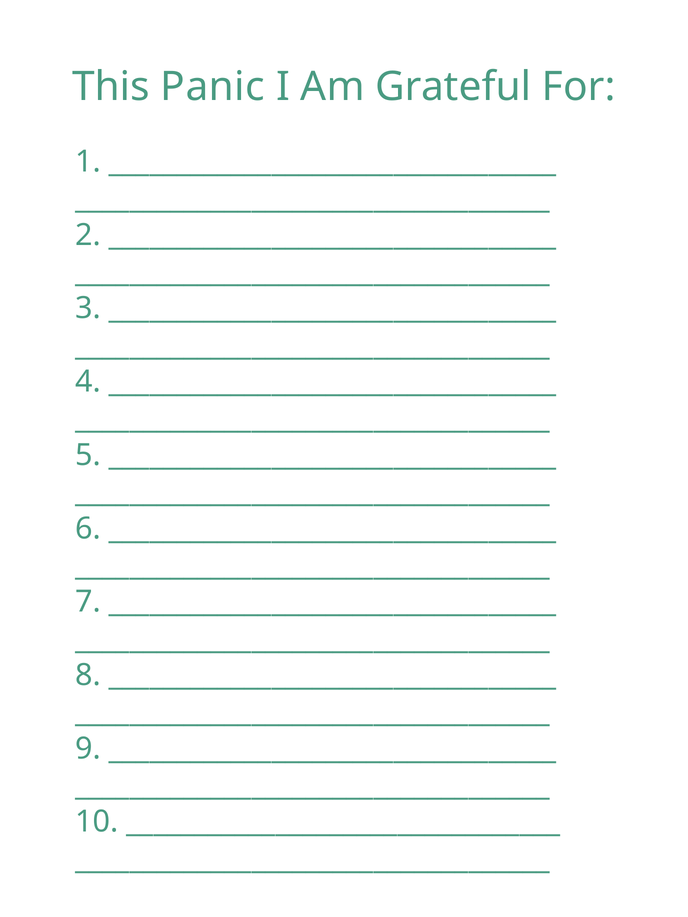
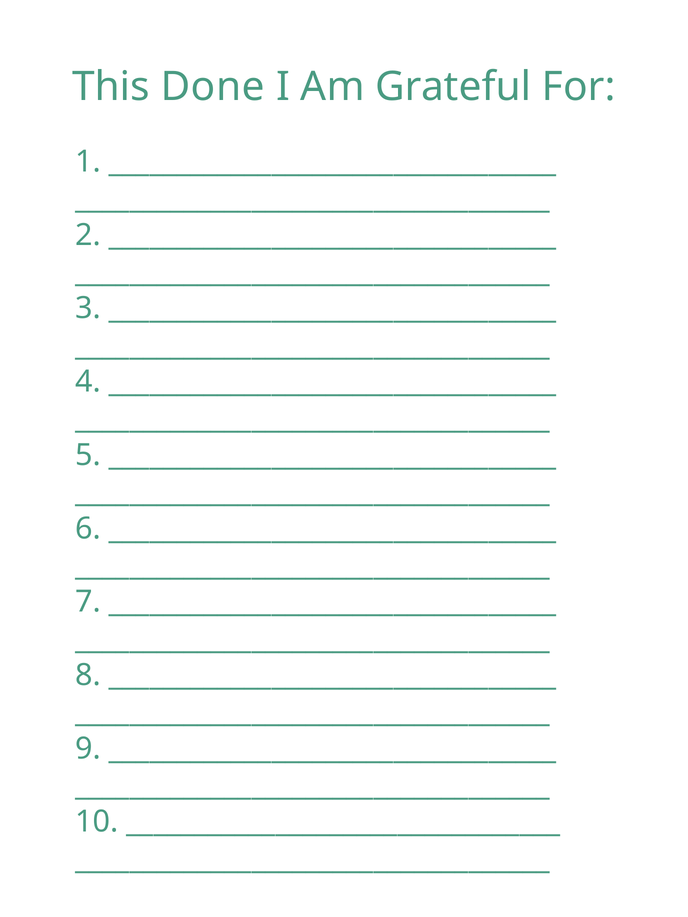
Panic: Panic -> Done (213, 87)
